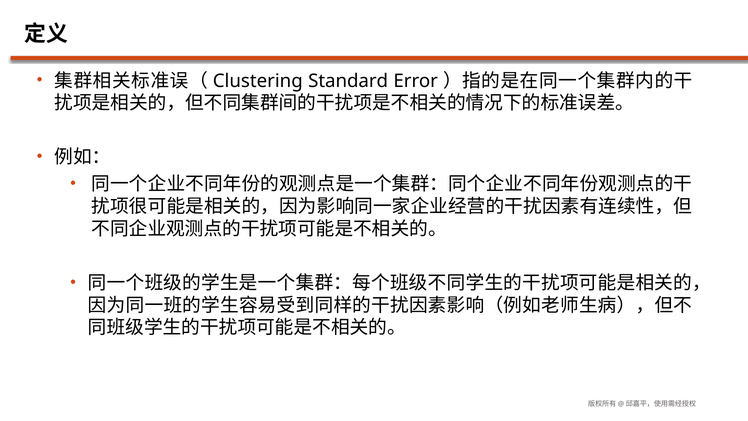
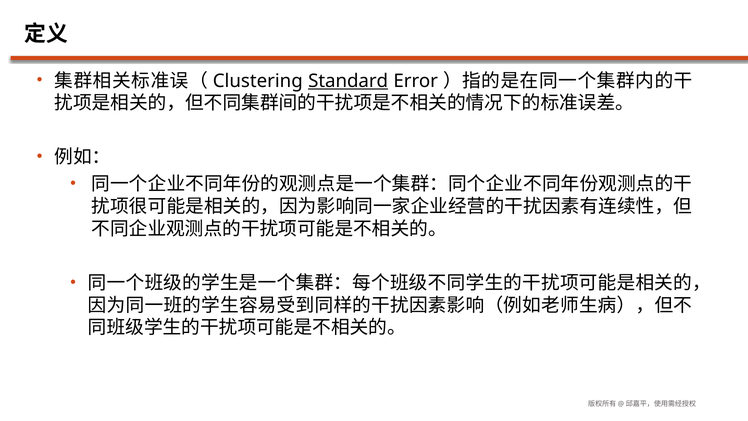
Standard underline: none -> present (348, 81)
